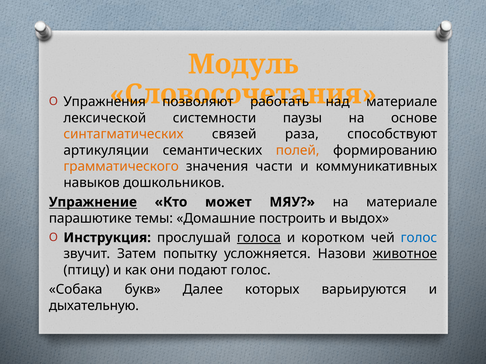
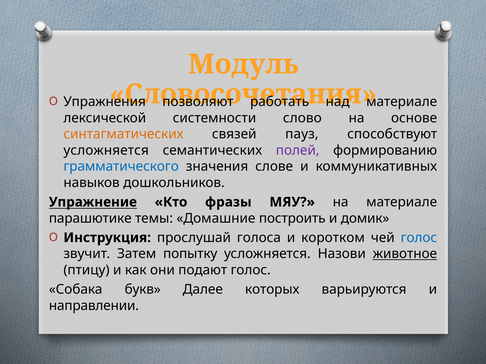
паузы: паузы -> слово (302, 118)
раза: раза -> пауз (302, 134)
артикуляции: артикуляции -> усложняется (106, 150)
полей colour: orange -> purple (298, 150)
грамматического colour: orange -> blue (121, 167)
части: части -> слове (274, 167)
может: может -> фразы (228, 202)
выдох: выдох -> домик (365, 219)
голоса underline: present -> none (259, 238)
дыхательную: дыхательную -> направлении (94, 306)
